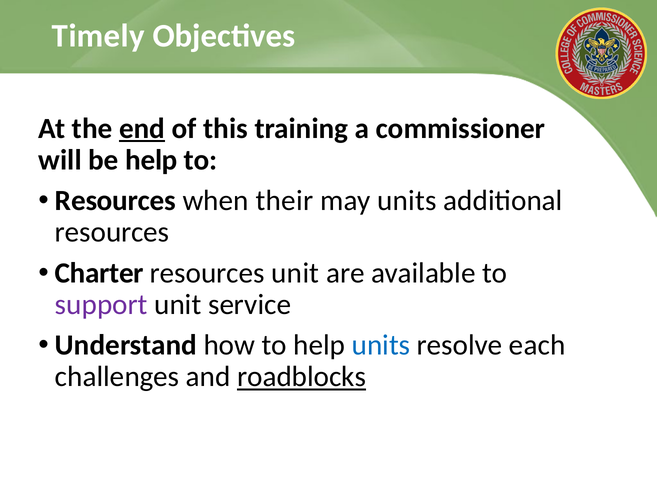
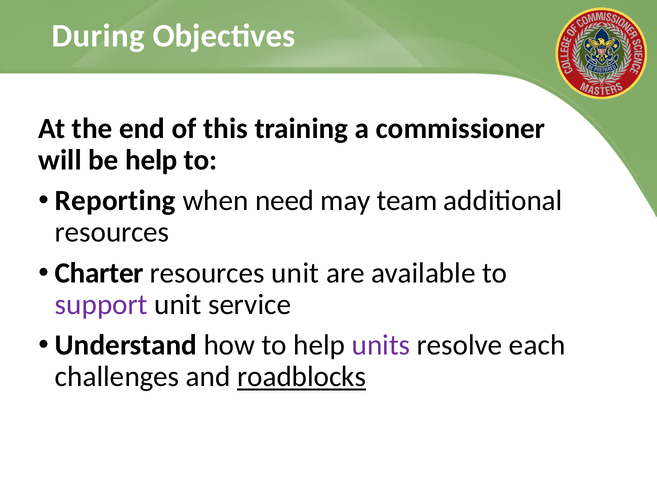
Timely: Timely -> During (98, 36)
end underline: present -> none (142, 128)
Resources: Resources -> Reporting (115, 201)
their: their -> need (285, 201)
may units: units -> team (407, 201)
units colour: blue -> purple (381, 345)
